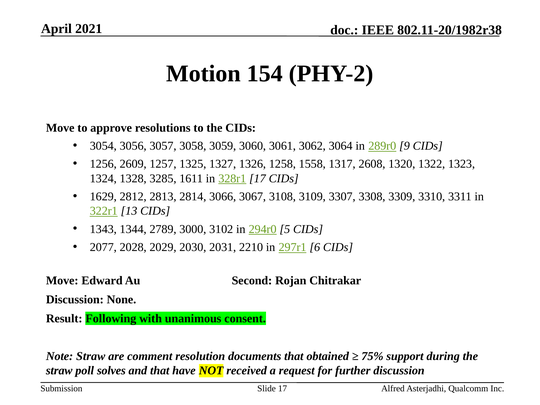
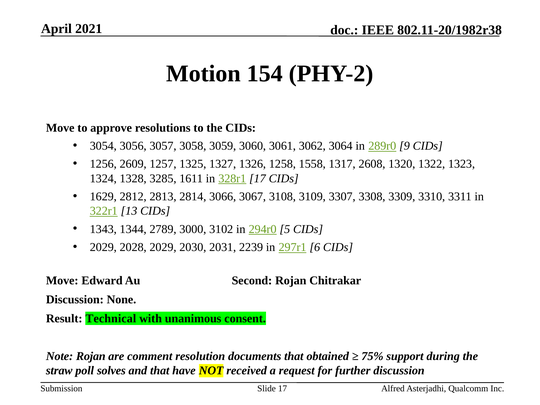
2077: 2077 -> 2029 (103, 247)
2210: 2210 -> 2239 (251, 247)
Following: Following -> Technical (111, 318)
Note Straw: Straw -> Rojan (91, 356)
